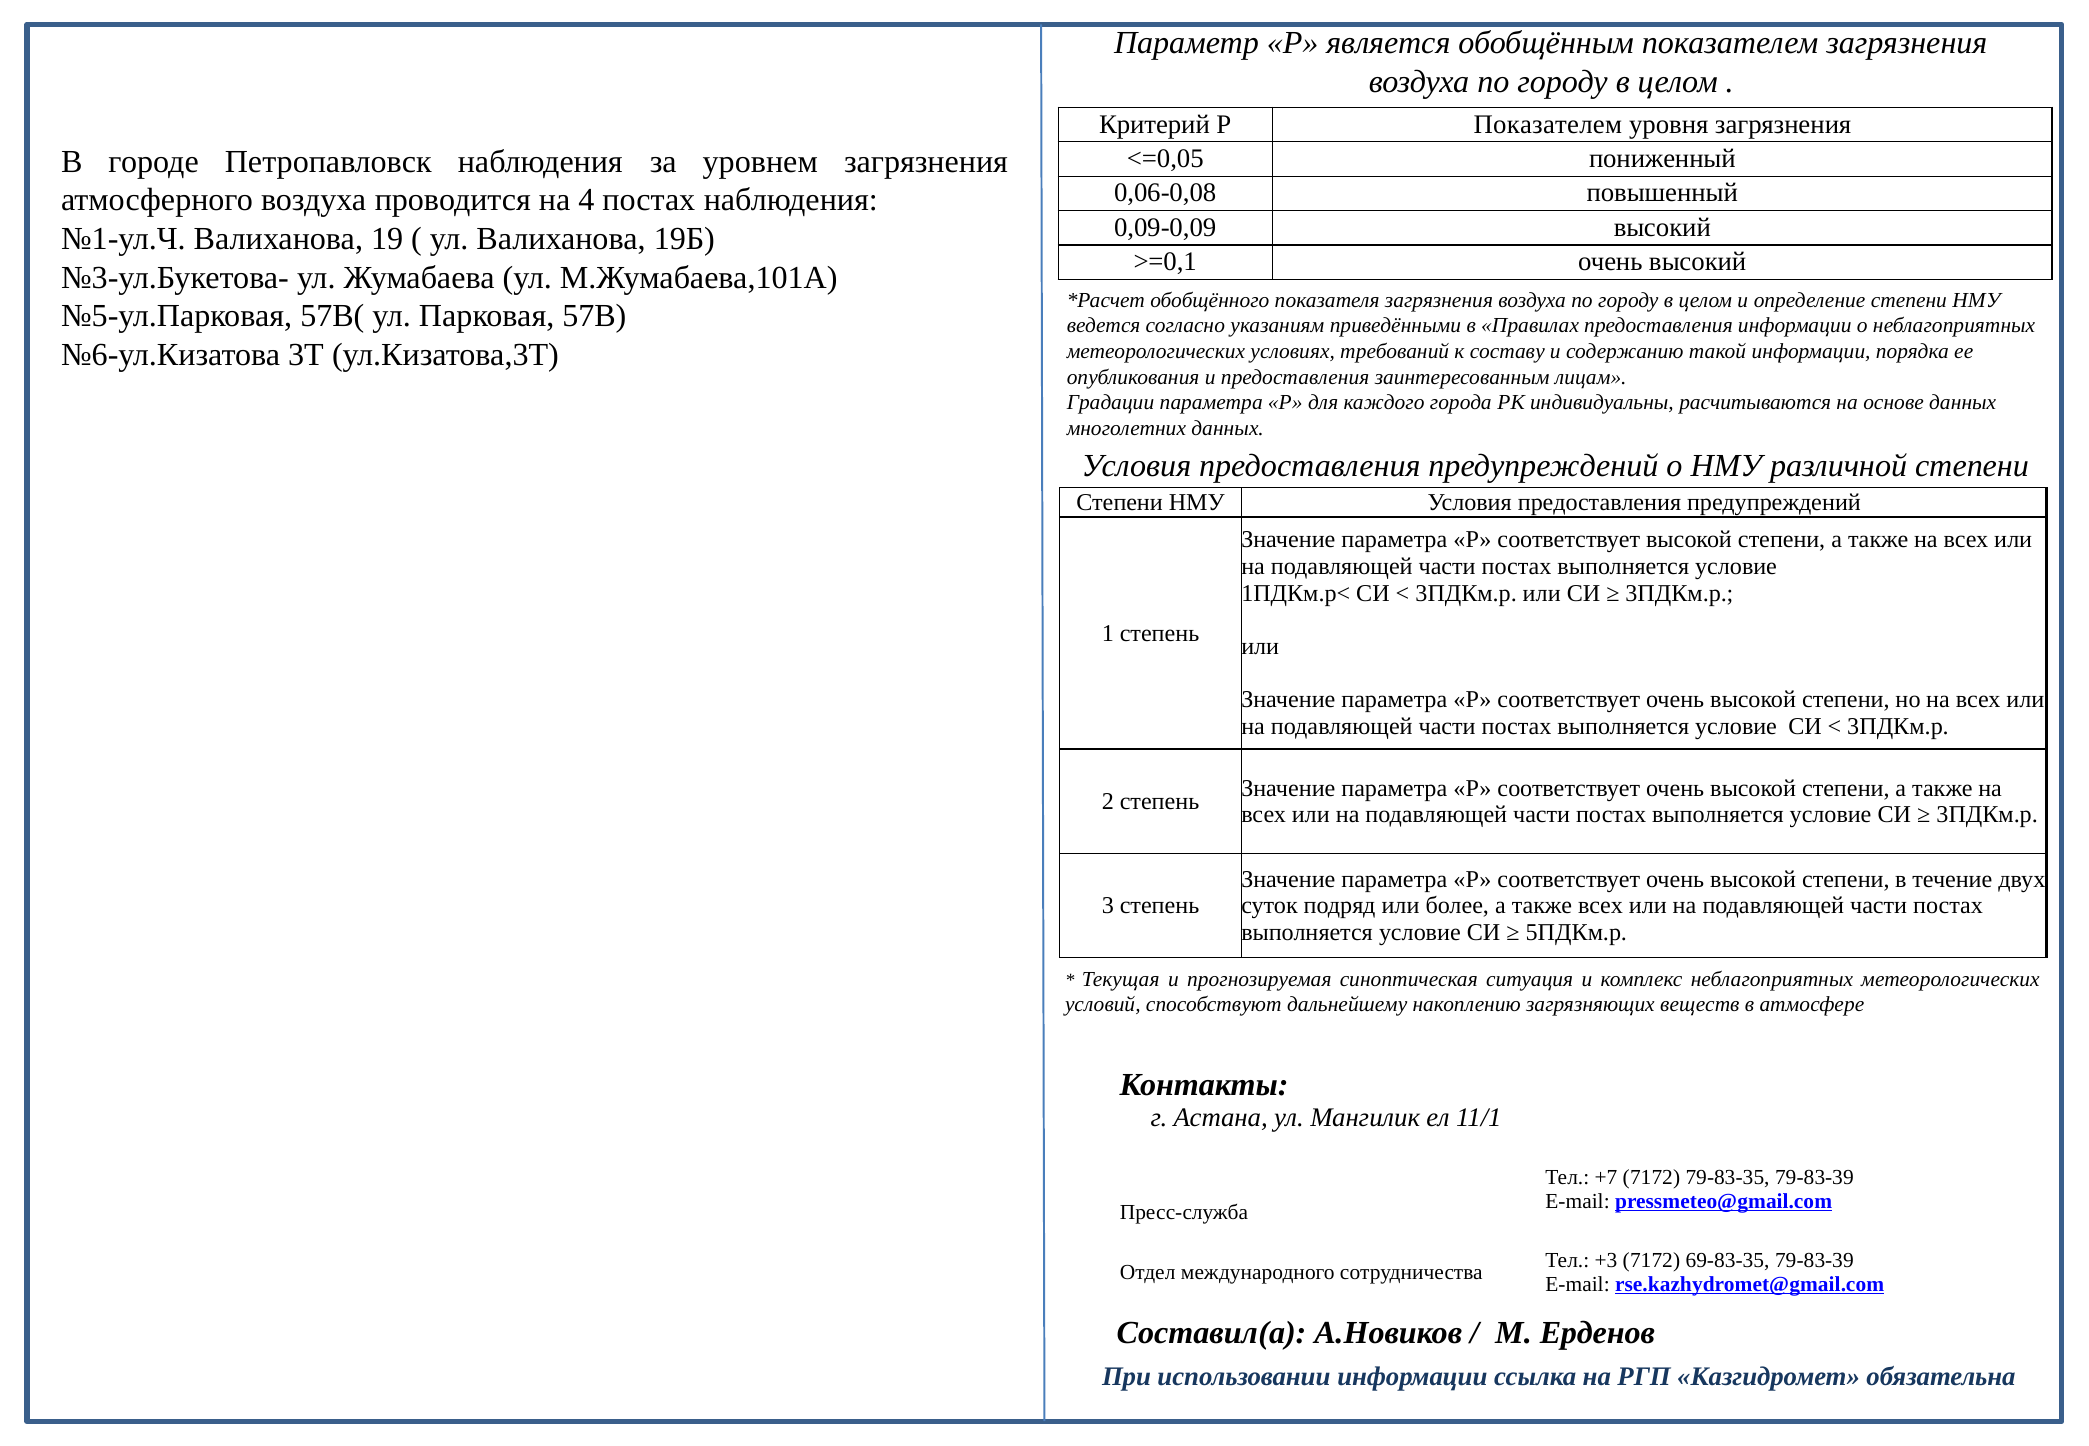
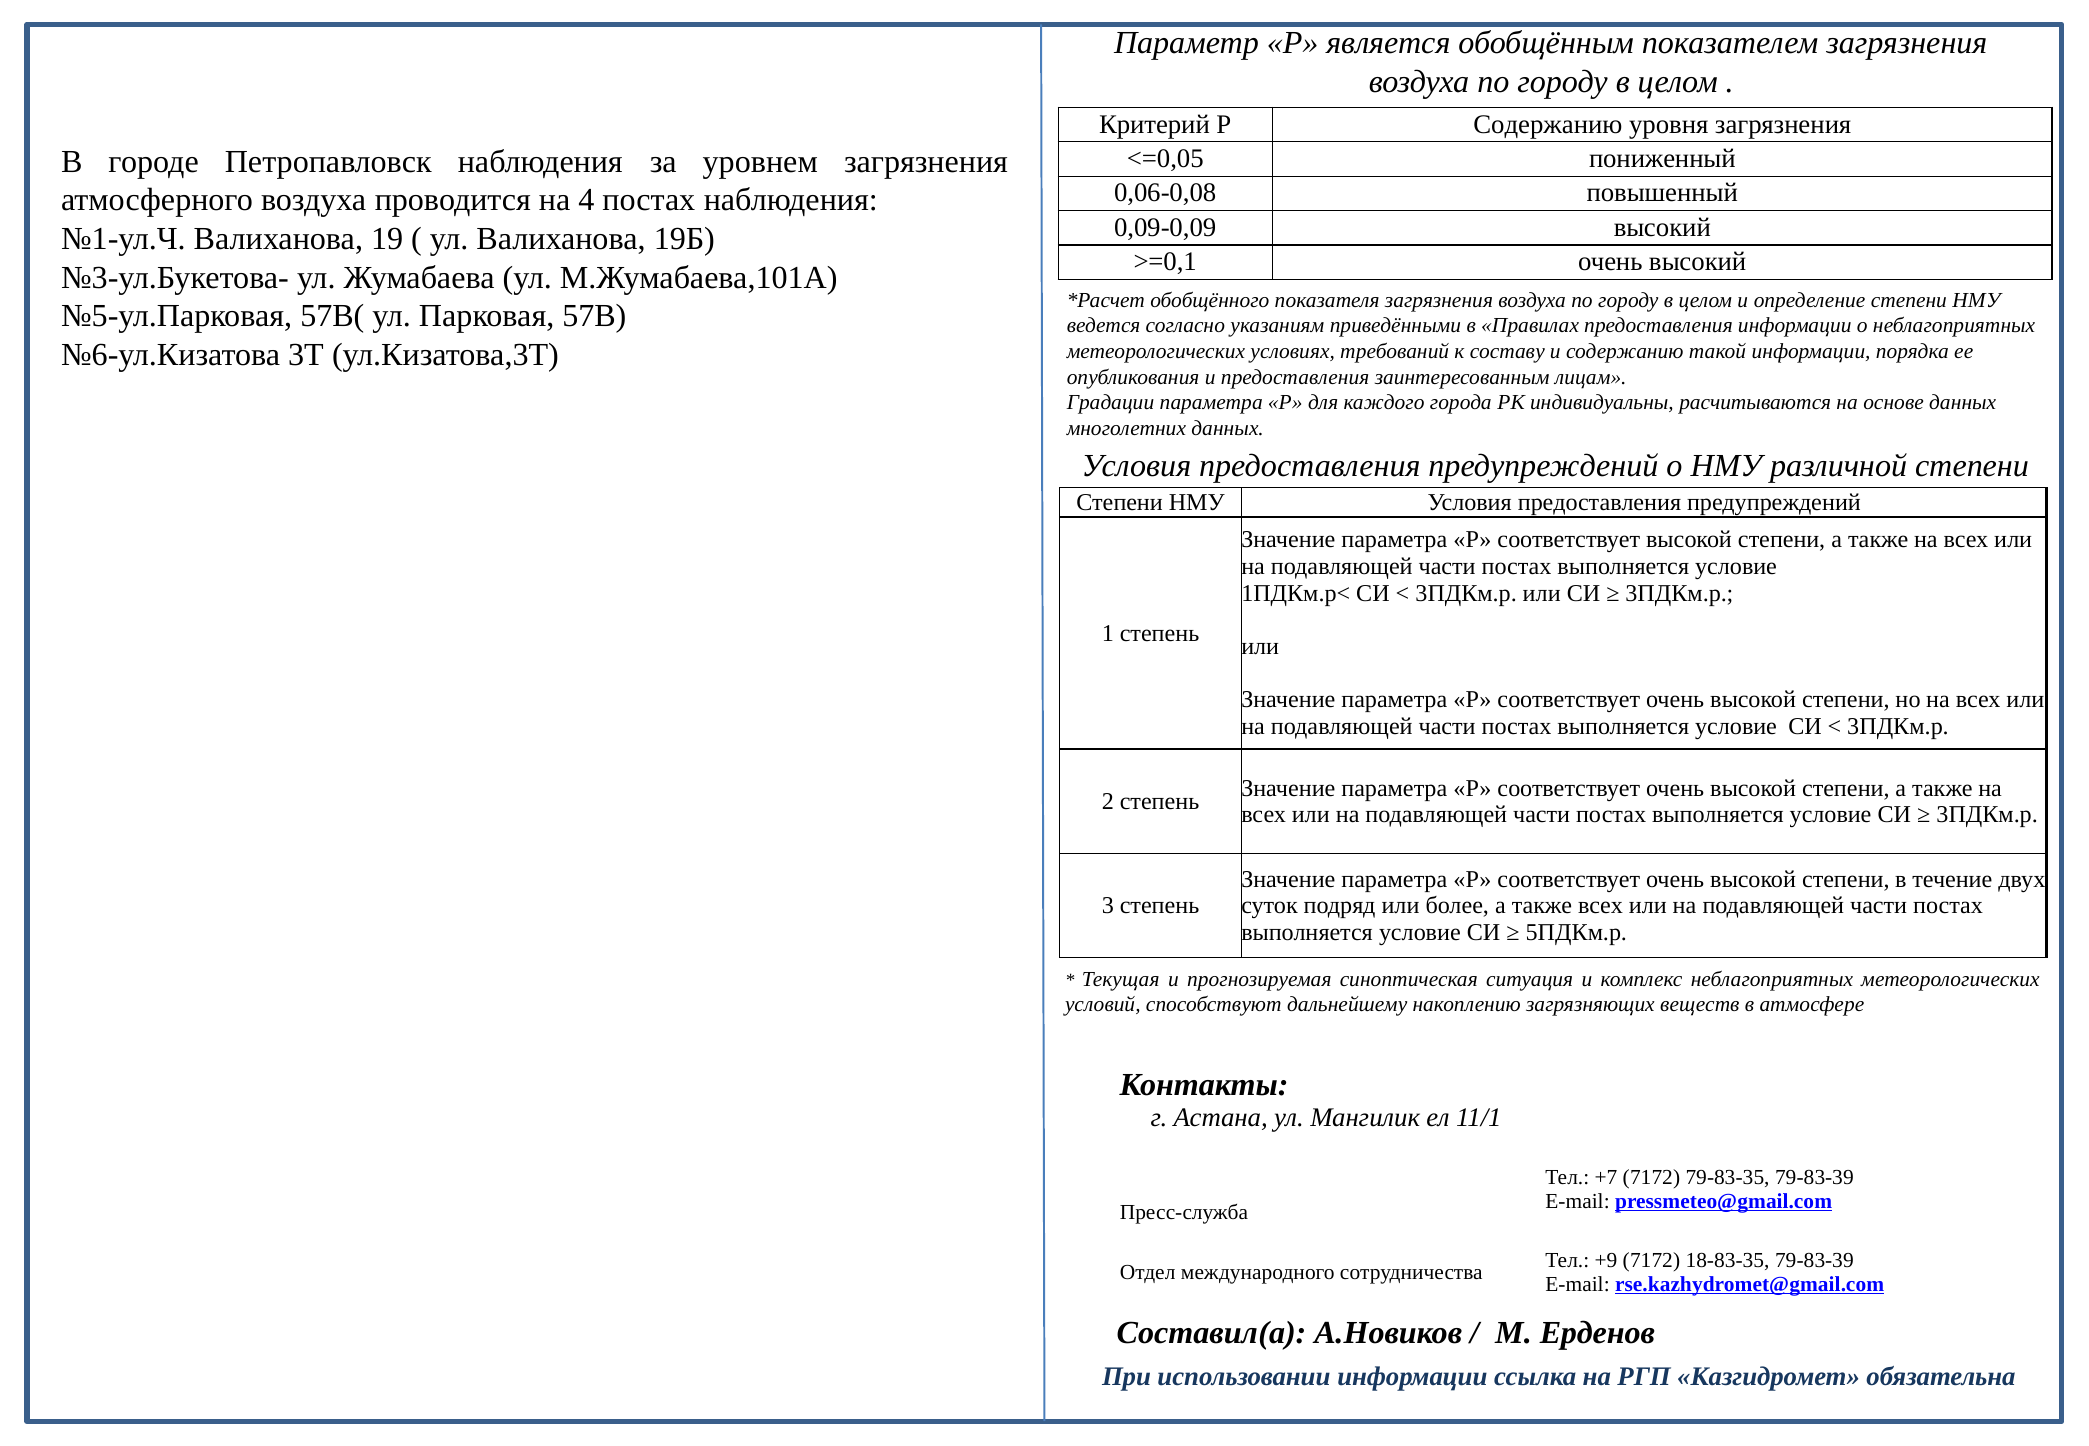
Р Показателем: Показателем -> Содержанию (1548, 124)
+3: +3 -> +9 (1606, 1261)
69-83-35: 69-83-35 -> 18-83-35 (1728, 1261)
